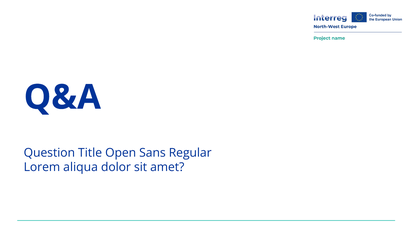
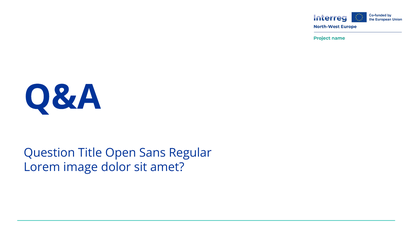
aliqua: aliqua -> image (81, 167)
